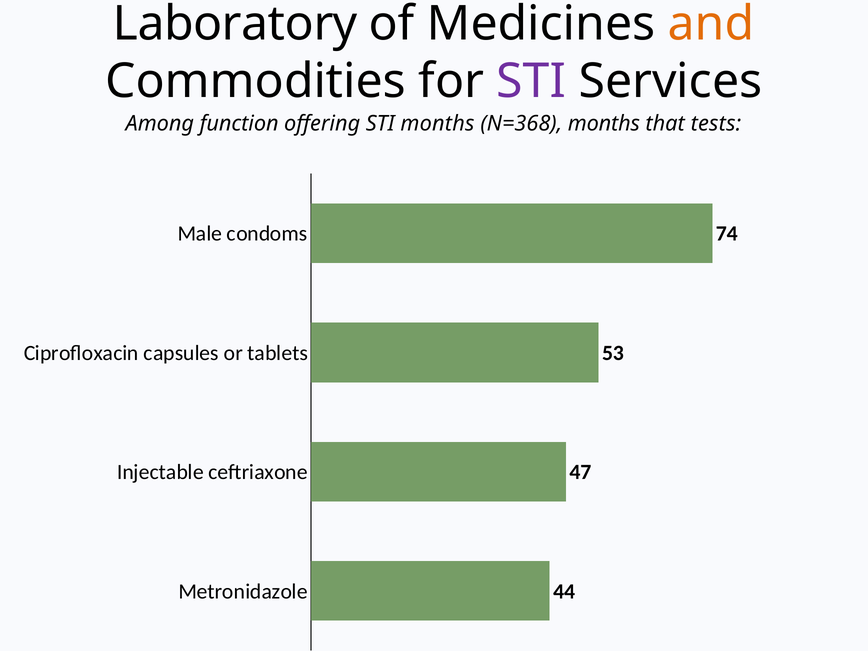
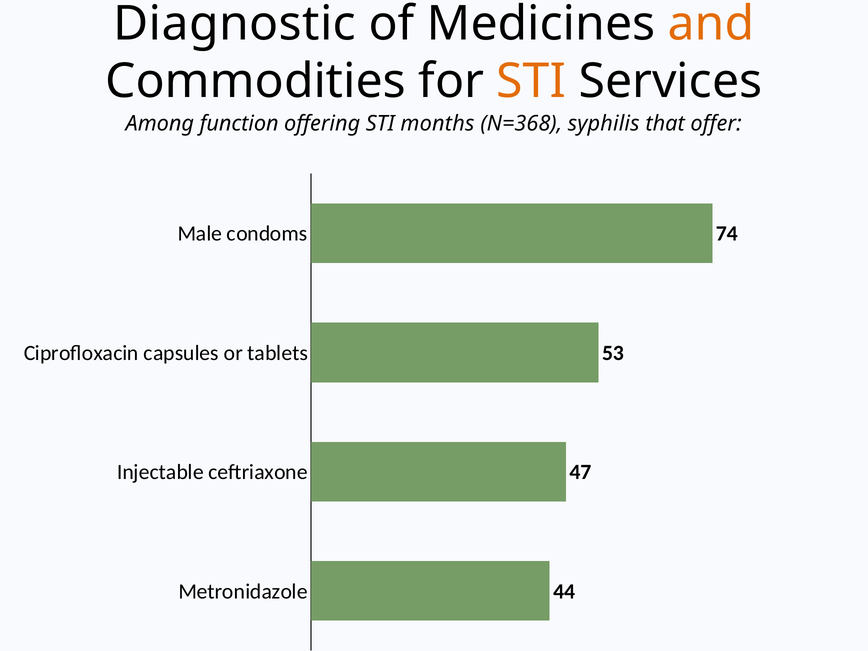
Laboratory: Laboratory -> Diagnostic (235, 24)
STI colour: purple -> orange (531, 82)
N=368 months: months -> syphilis (604, 124)
tests: tests -> offer (716, 124)
